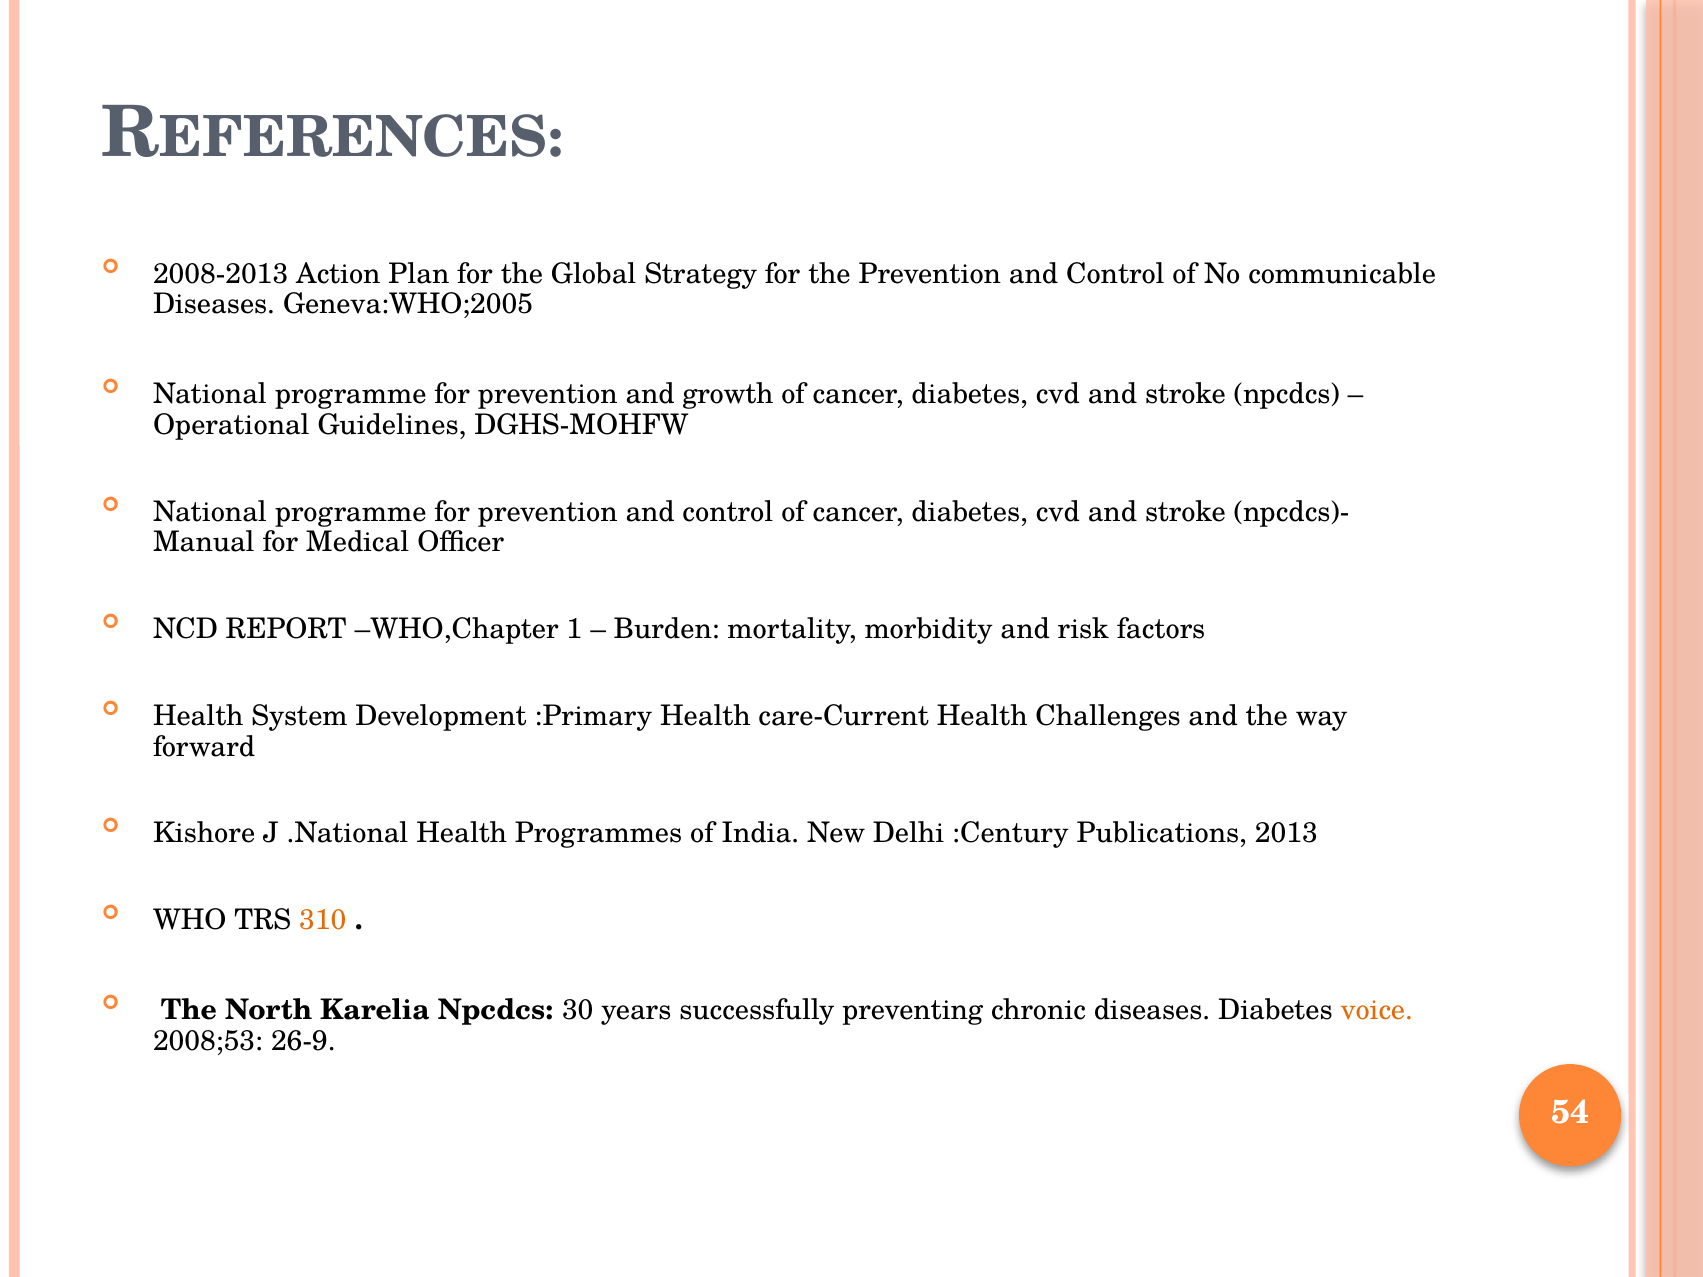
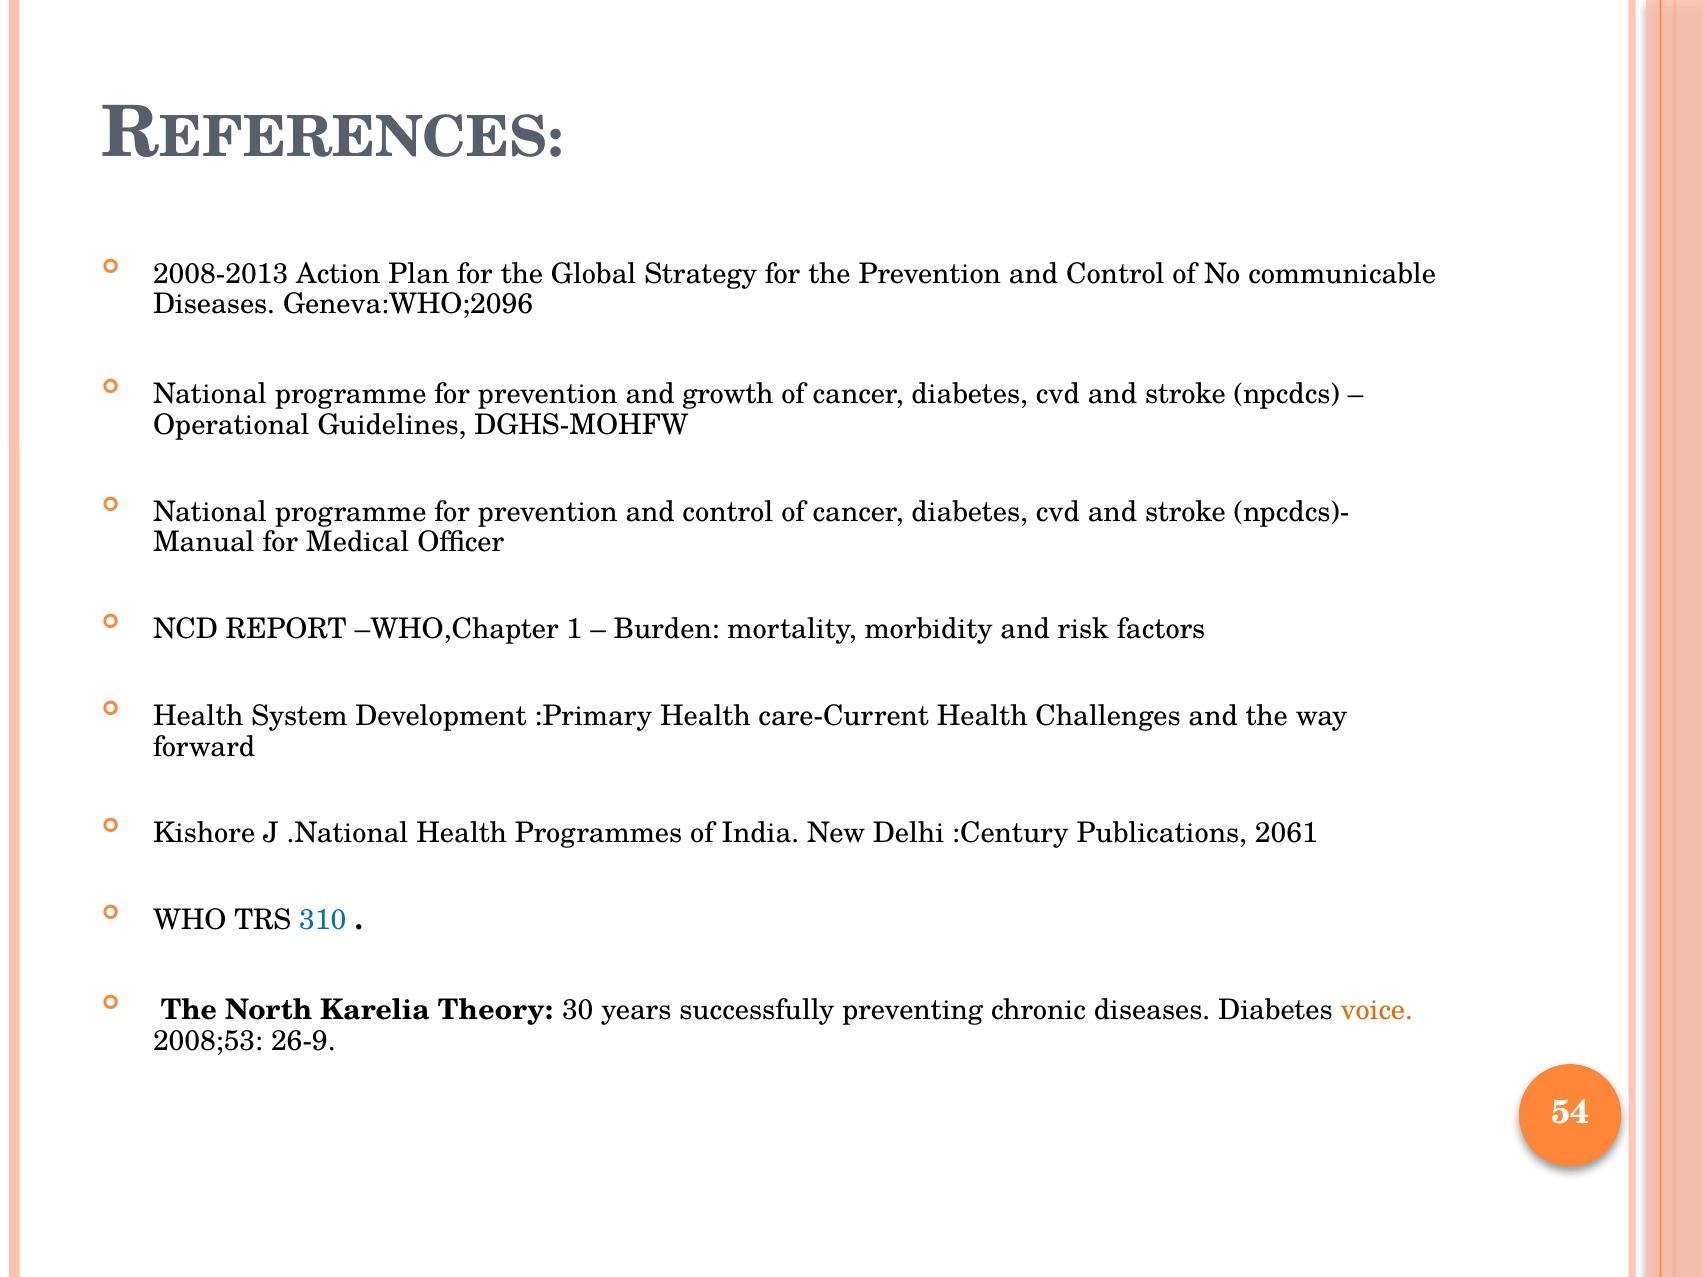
Geneva:WHO;2005: Geneva:WHO;2005 -> Geneva:WHO;2096 (408, 304)
2013: 2013 -> 2061 (1286, 834)
310 colour: orange -> blue (323, 920)
Karelia Npcdcs: Npcdcs -> Theory (495, 1010)
